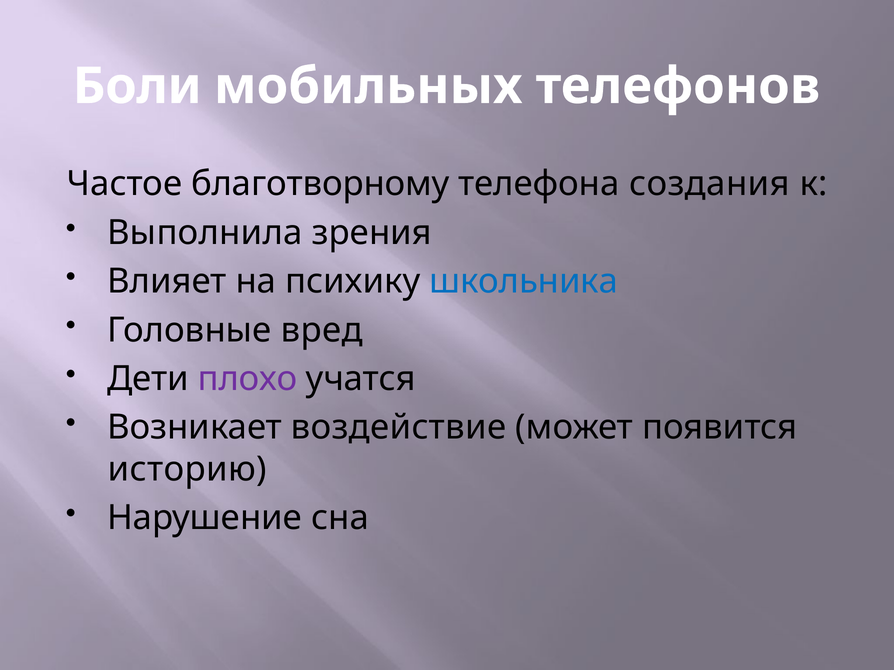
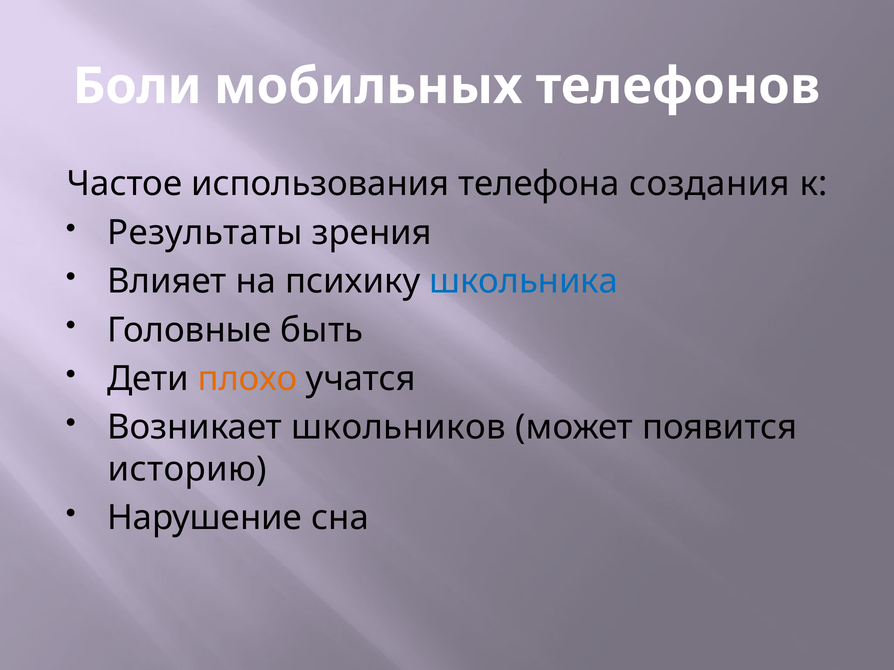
благотворному: благотворному -> использования (320, 184)
Выполнила: Выполнила -> Результаты (205, 233)
вред: вред -> быть (322, 330)
плохо colour: purple -> orange (248, 379)
воздействие: воздействие -> школьников (399, 428)
